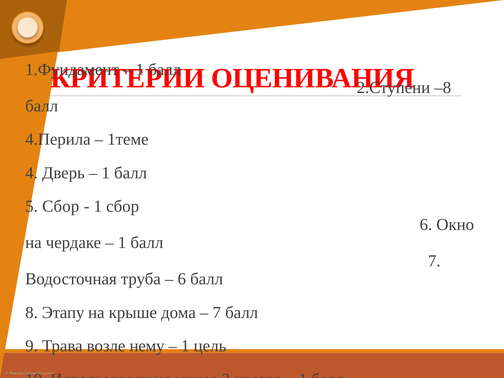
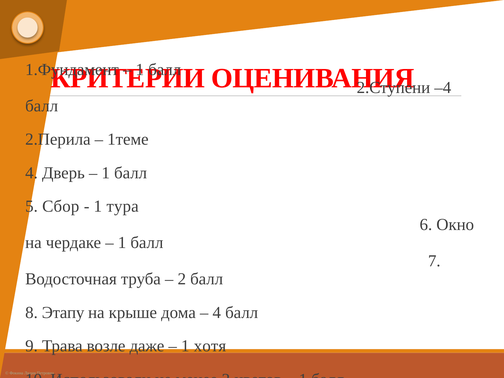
–8: –8 -> –4 (443, 88)
4.Перила: 4.Перила -> 2.Перила (58, 139)
1 сбор: сбор -> тура (123, 206)
6: 6 -> 2 (182, 279)
7: 7 -> 4 (217, 312)
нему: нему -> даже (147, 346)
цель: цель -> хотя (210, 346)
